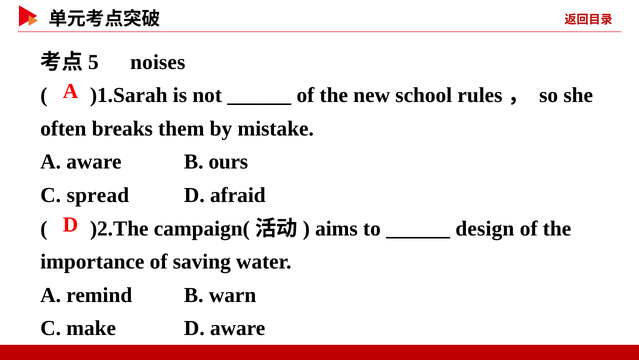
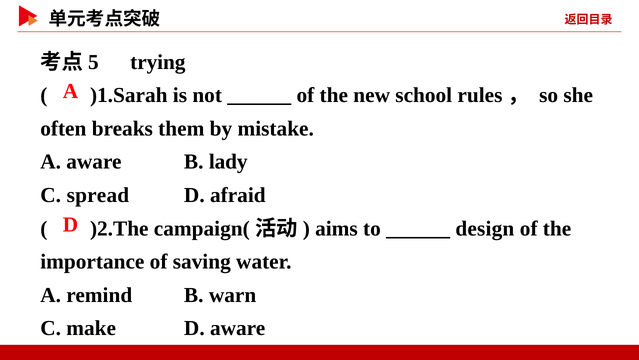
noises: noises -> trying (158, 62)
ours: ours -> lady (228, 162)
